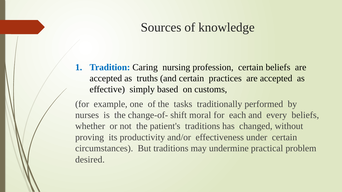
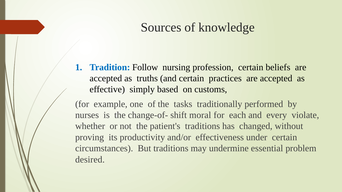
Caring: Caring -> Follow (145, 67)
every beliefs: beliefs -> violate (305, 115)
practical: practical -> essential (267, 149)
